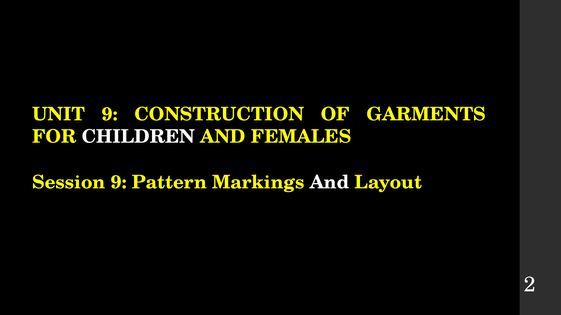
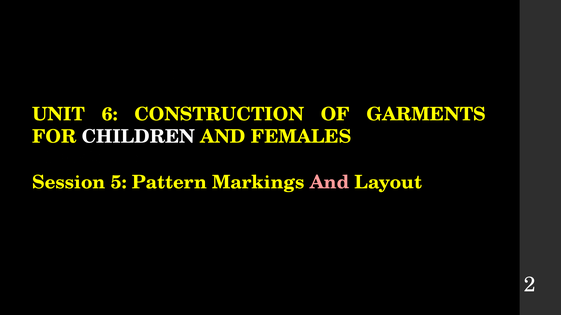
UNIT 9: 9 -> 6 (110, 115)
Session 9: 9 -> 5 (119, 183)
And colour: white -> pink (329, 183)
